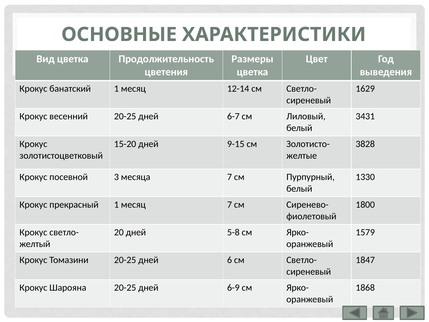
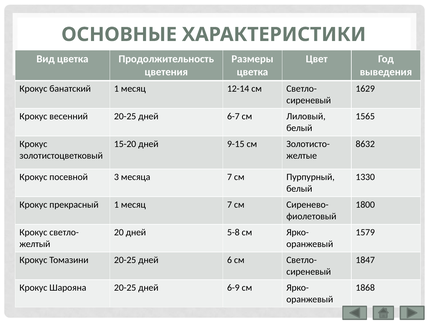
3431: 3431 -> 1565 (365, 116)
3828: 3828 -> 8632 (365, 144)
